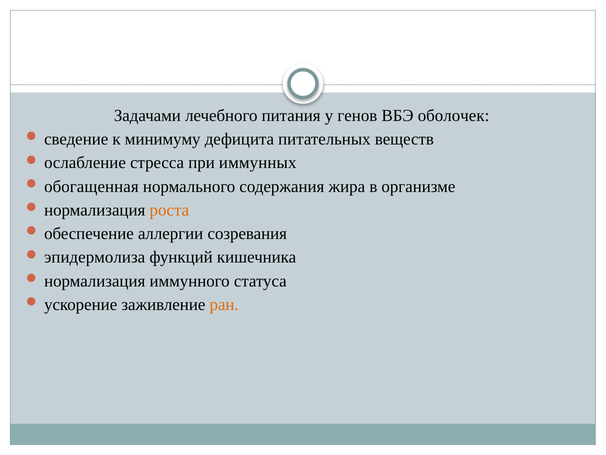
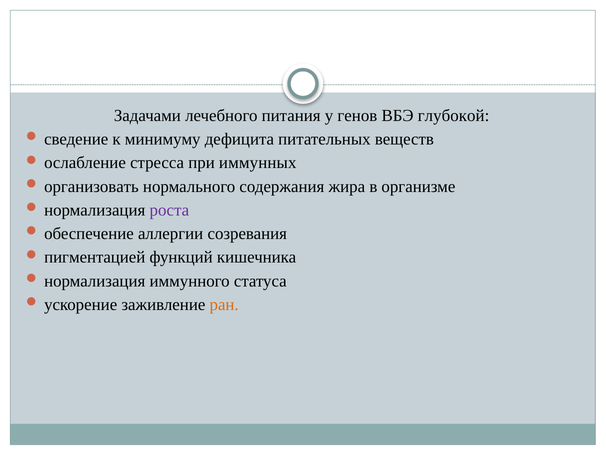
оболочек: оболочек -> глубокой (454, 115)
обогащенная: обогащенная -> организовать (91, 186)
роста colour: orange -> purple (169, 210)
эпидермолиза: эпидермолиза -> пигментацией (95, 257)
